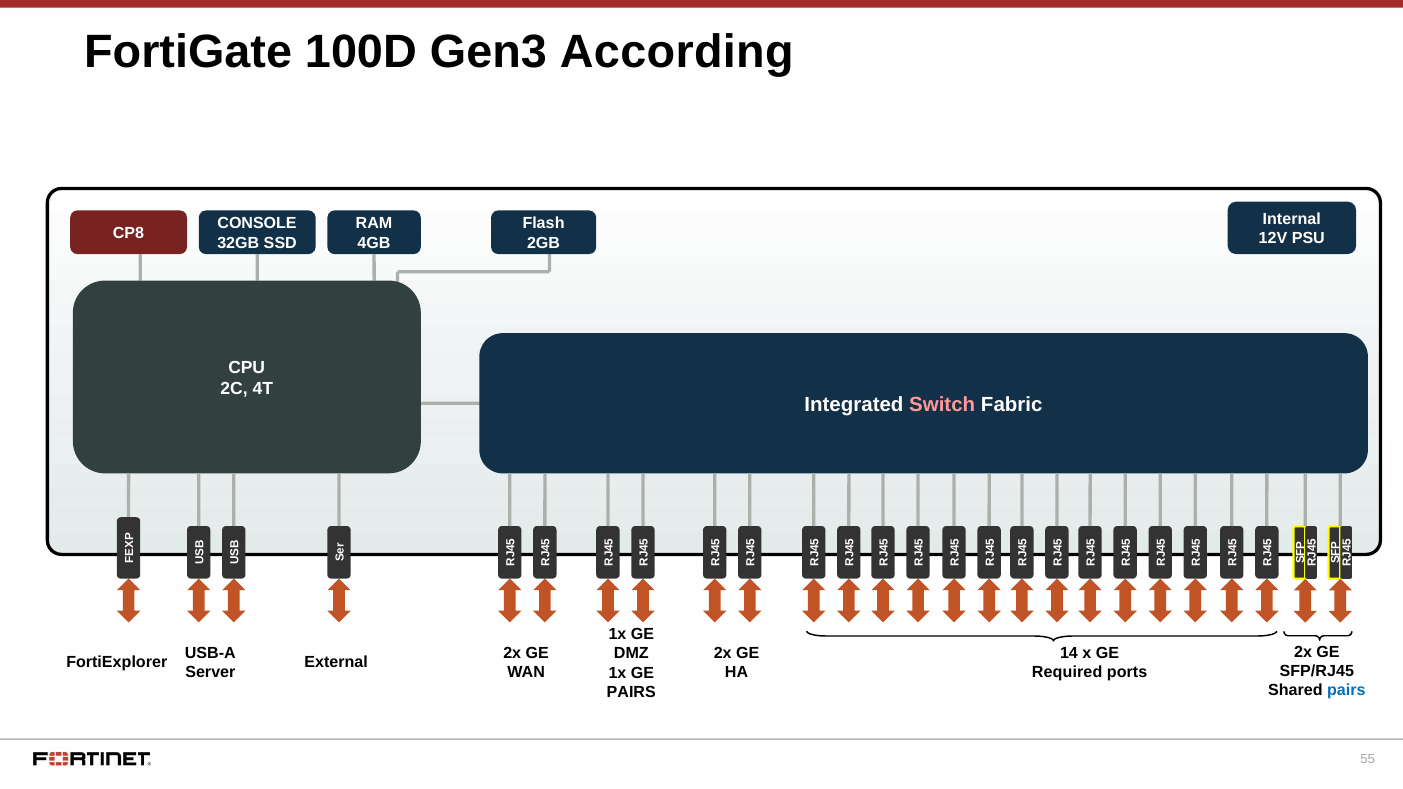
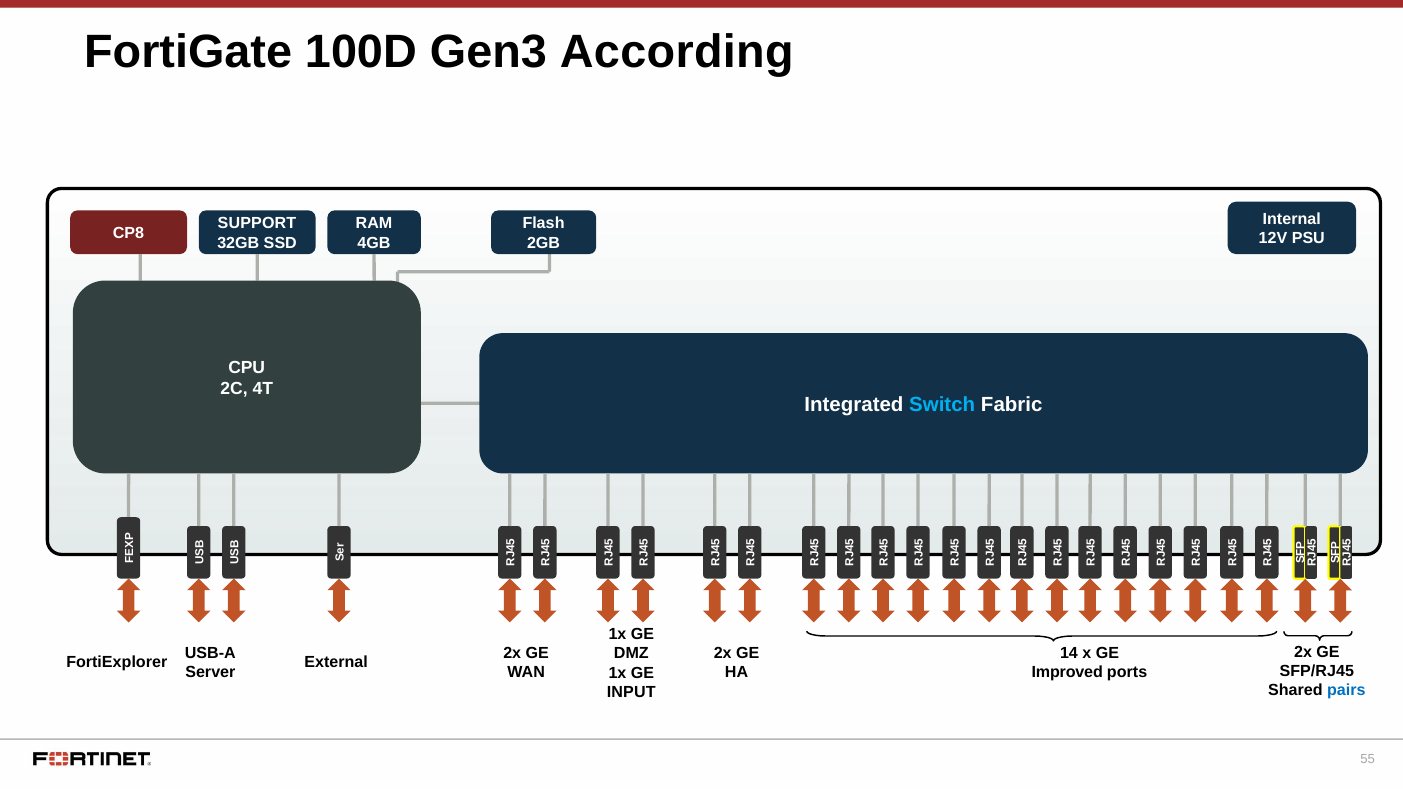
CONSOLE: CONSOLE -> SUPPORT (257, 224)
Switch colour: pink -> light blue (942, 405)
Required: Required -> Improved (1067, 673)
PAIRS: PAIRS -> INPUT (631, 693)
